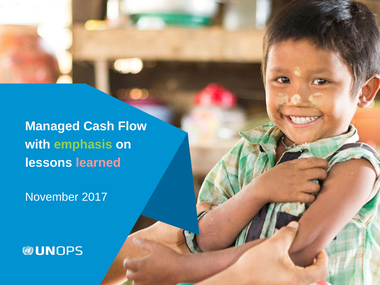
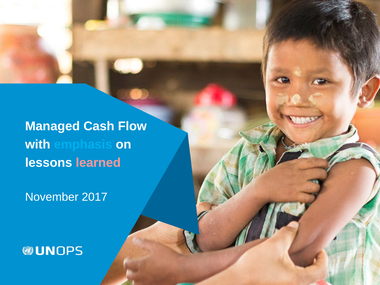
emphasis colour: light green -> light blue (83, 144)
